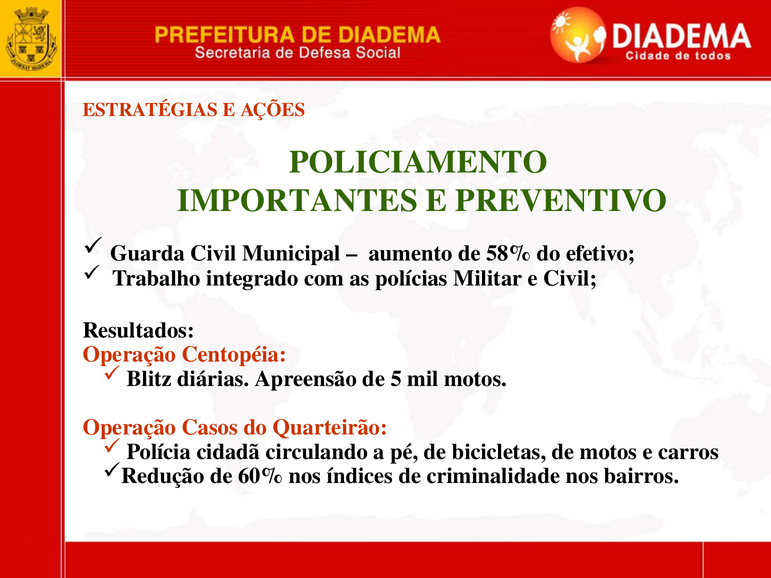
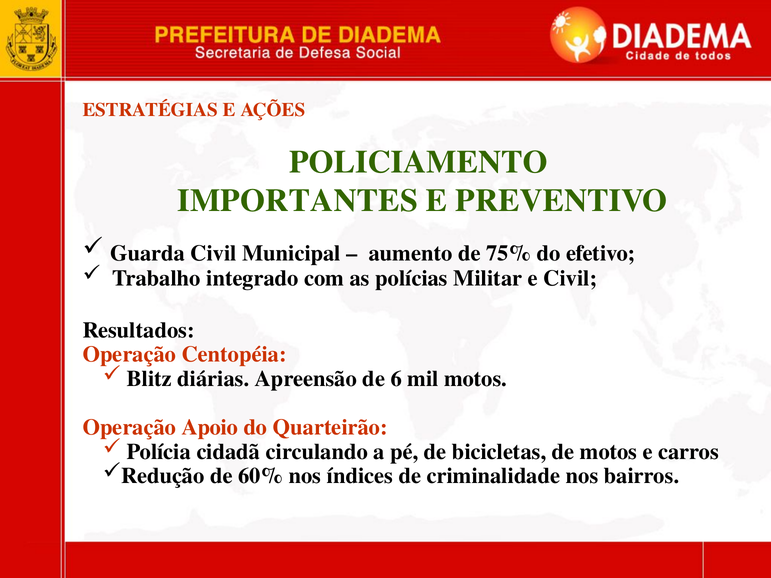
58%: 58% -> 75% (509, 253)
5: 5 -> 6 (396, 379)
Casos: Casos -> Apoio (210, 428)
